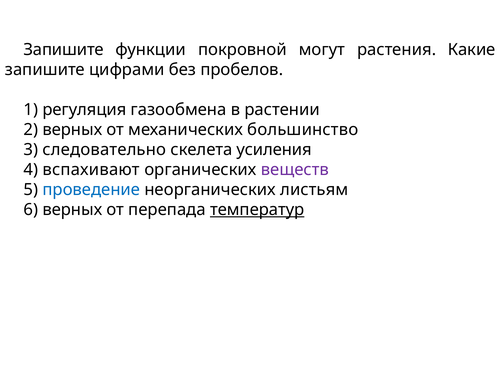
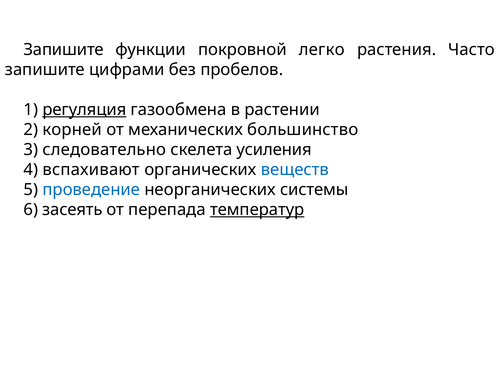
могут: могут -> легко (322, 50)
Какие: Какие -> Часто (472, 50)
регуляция underline: none -> present (84, 110)
2 верных: верных -> корней (72, 130)
веществ colour: purple -> blue (295, 170)
листьям: листьям -> системы (314, 190)
6 верных: верных -> засеять (72, 210)
